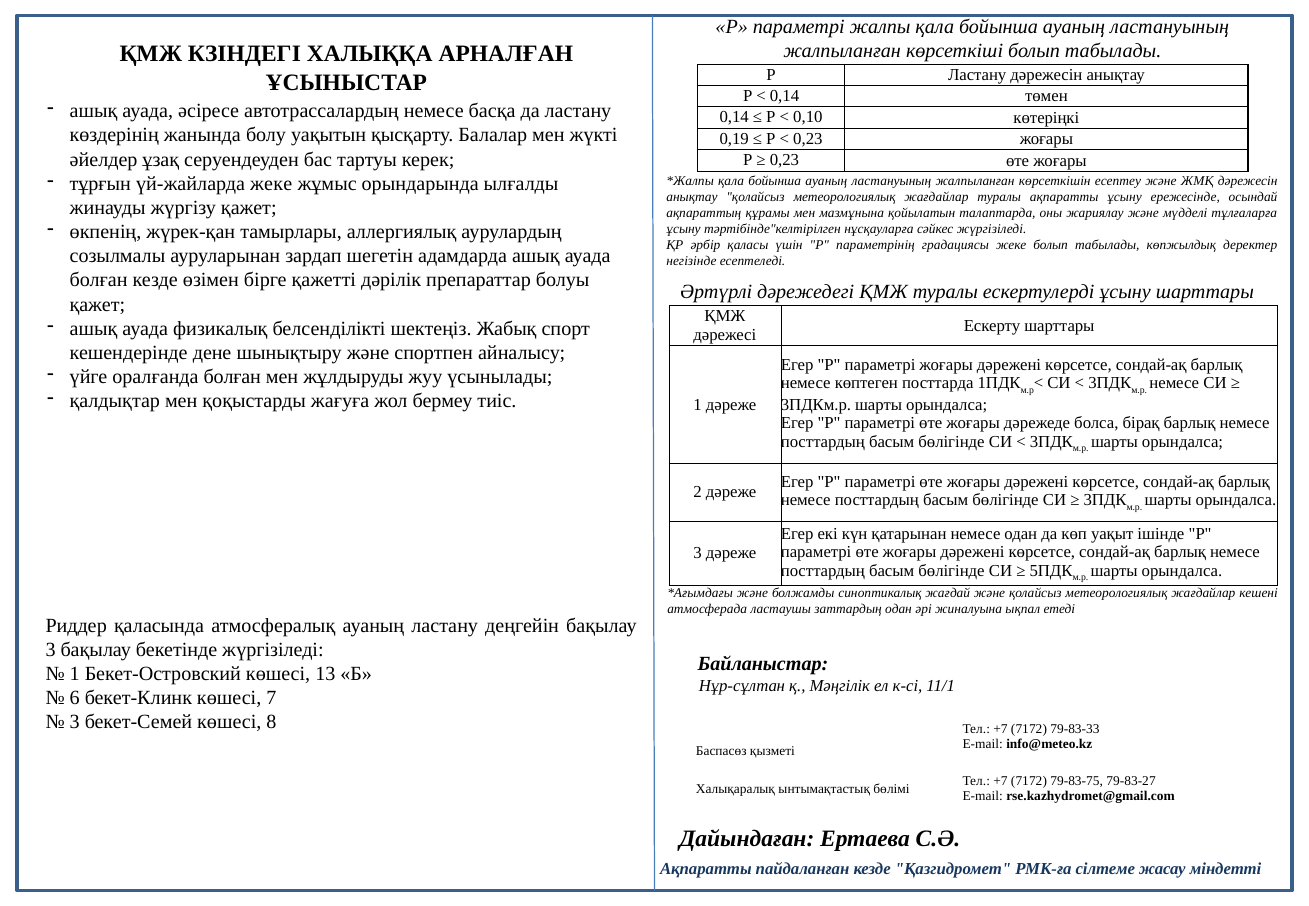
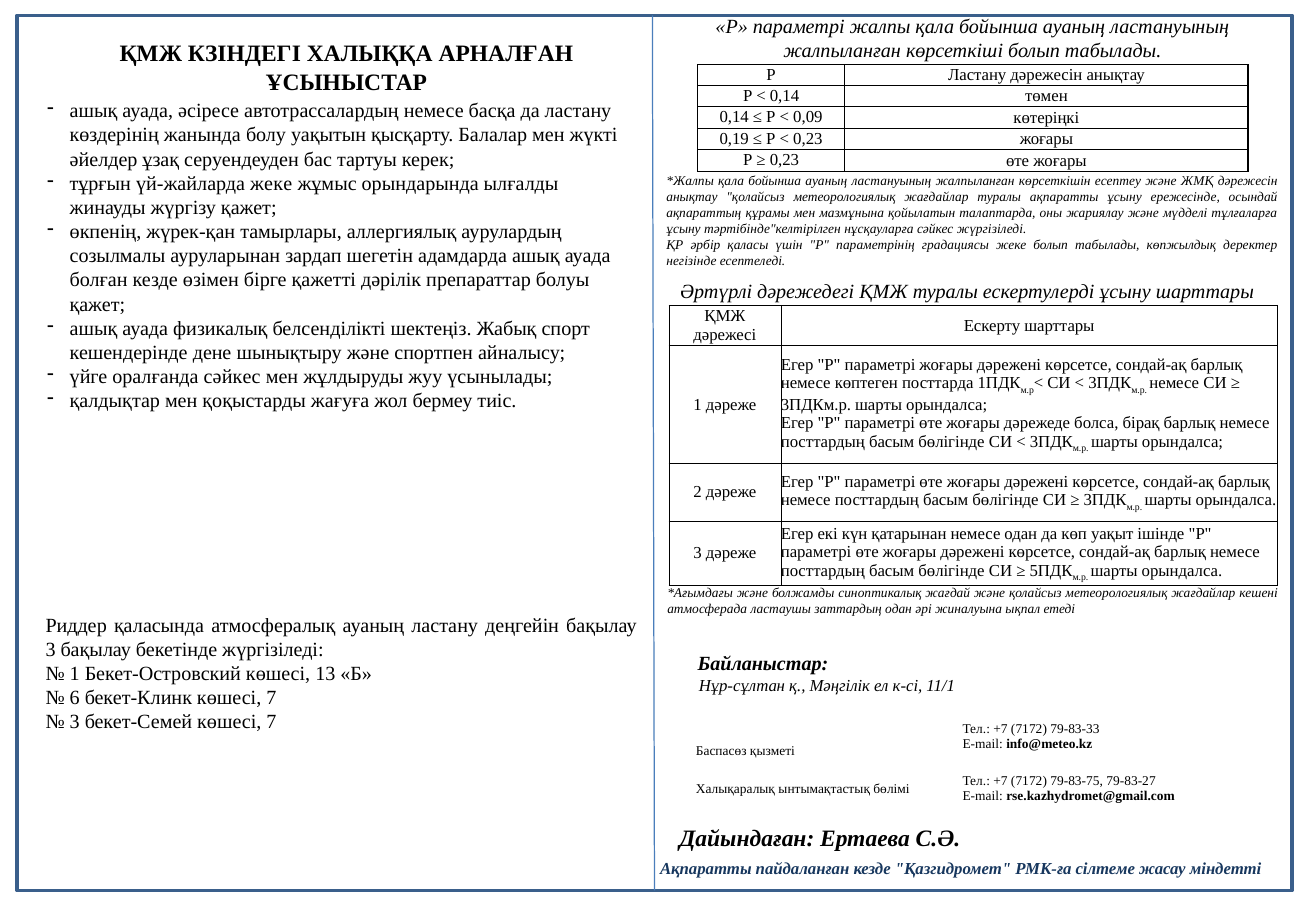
0,10: 0,10 -> 0,09 (808, 117)
оралғанда болған: болған -> сәйкес (232, 377)
бекет-Семей көшесі 8: 8 -> 7 (272, 722)
